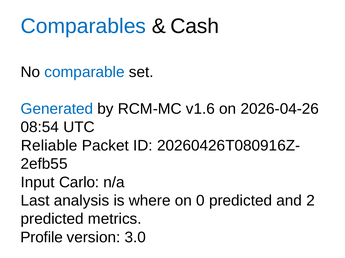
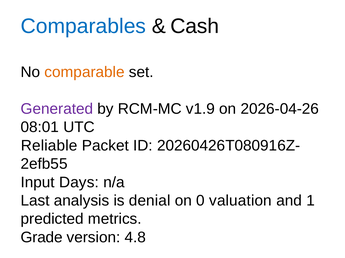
comparable colour: blue -> orange (85, 72)
Generated colour: blue -> purple (57, 109)
v1.6: v1.6 -> v1.9 (200, 109)
08:54: 08:54 -> 08:01 (40, 128)
Carlo: Carlo -> Days (79, 183)
where: where -> denial (150, 201)
0 predicted: predicted -> valuation (240, 201)
2: 2 -> 1 (311, 201)
Profile: Profile -> Grade (42, 238)
3.0: 3.0 -> 4.8 (135, 238)
